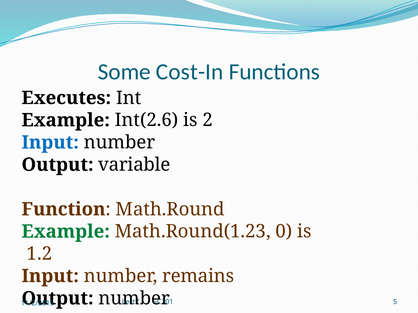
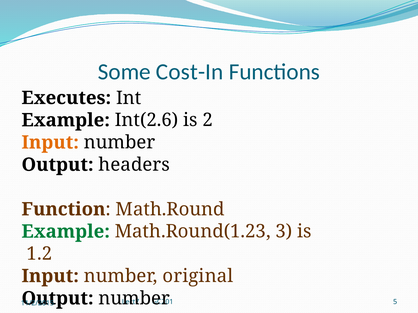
Input colour: blue -> orange (50, 143)
variable: variable -> headers (134, 165)
0: 0 -> 3 (284, 232)
remains: remains -> original (198, 276)
